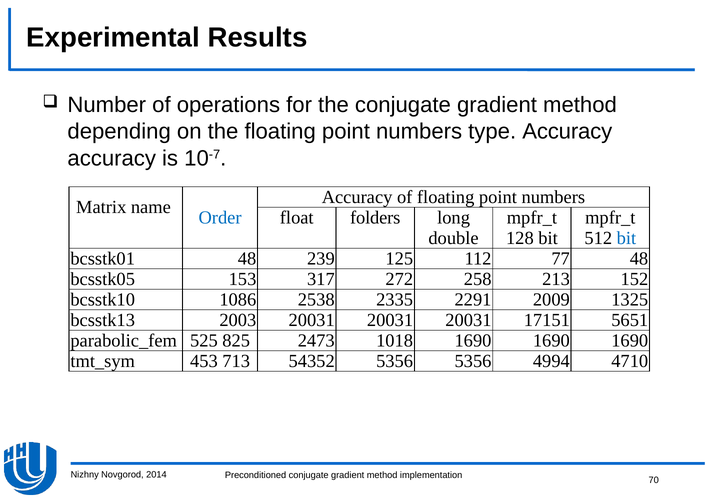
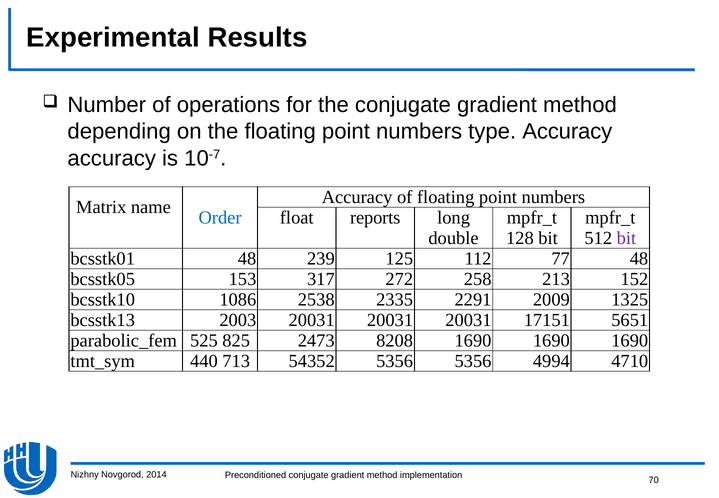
folders: folders -> reports (375, 218)
bit colour: blue -> purple (626, 238)
1018: 1018 -> 8208 (395, 340)
453: 453 -> 440 (204, 361)
